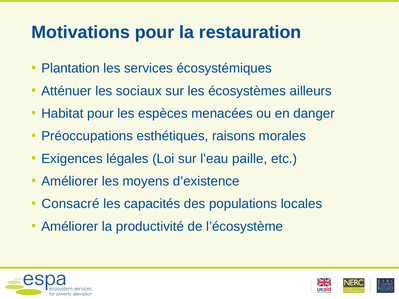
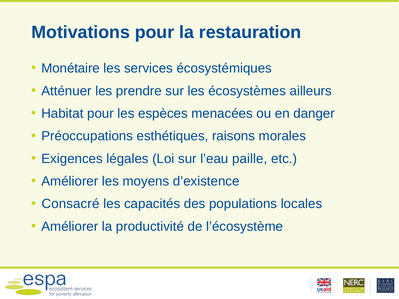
Plantation: Plantation -> Monétaire (71, 68)
sociaux: sociaux -> prendre (139, 91)
